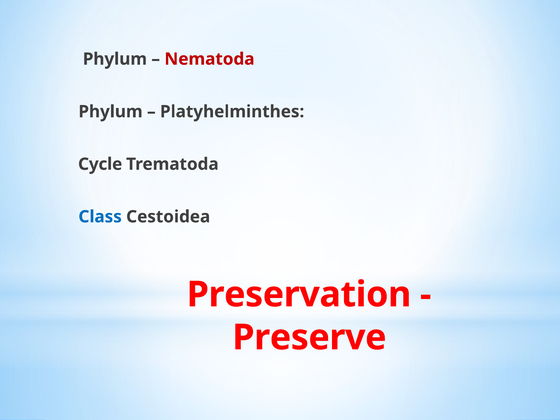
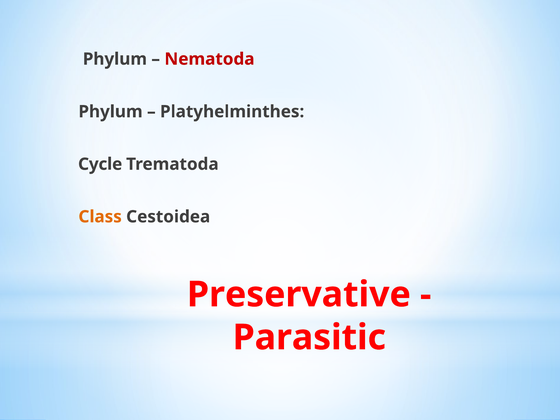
Class colour: blue -> orange (100, 217)
Preservation: Preservation -> Preservative (299, 295)
Preserve: Preserve -> Parasitic (309, 337)
